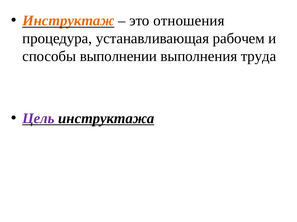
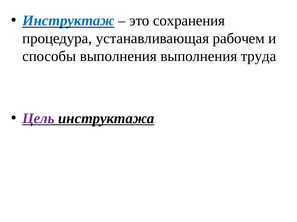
Инструктаж colour: orange -> blue (68, 21)
отношения: отношения -> сохранения (189, 21)
способы выполнении: выполнении -> выполнения (118, 56)
